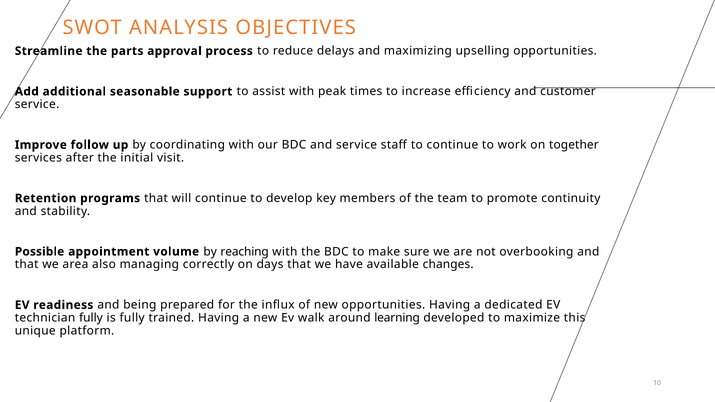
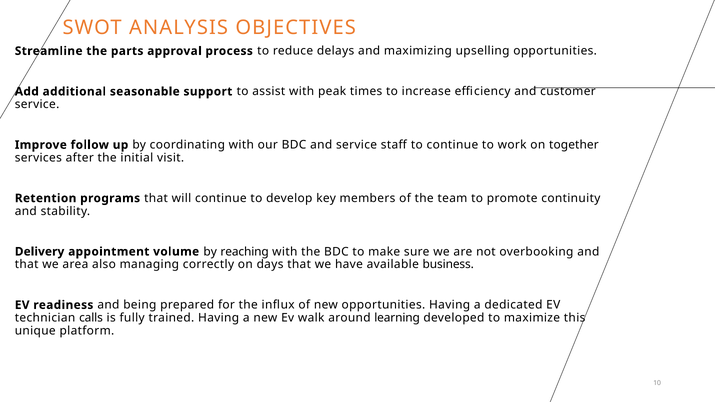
Possible: Possible -> Delivery (40, 252)
changes: changes -> business (448, 265)
technician fully: fully -> calls (91, 318)
